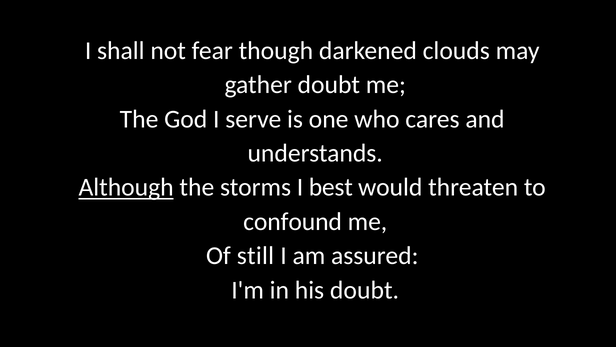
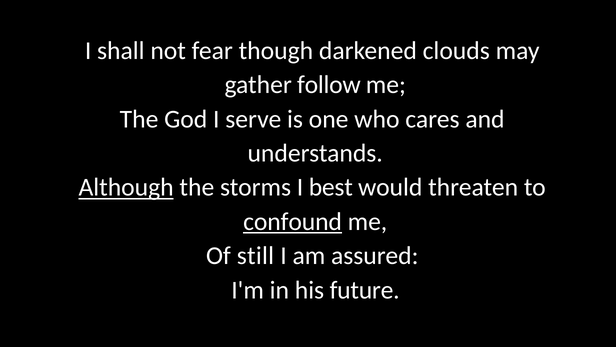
gather doubt: doubt -> follow (329, 85)
confound underline: none -> present (293, 221)
his doubt: doubt -> future (365, 290)
